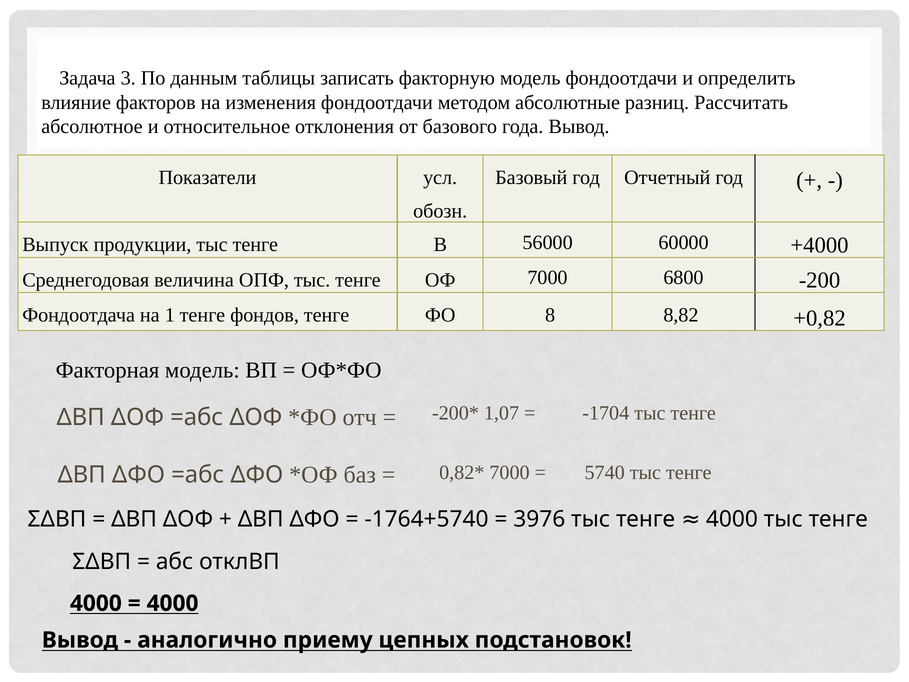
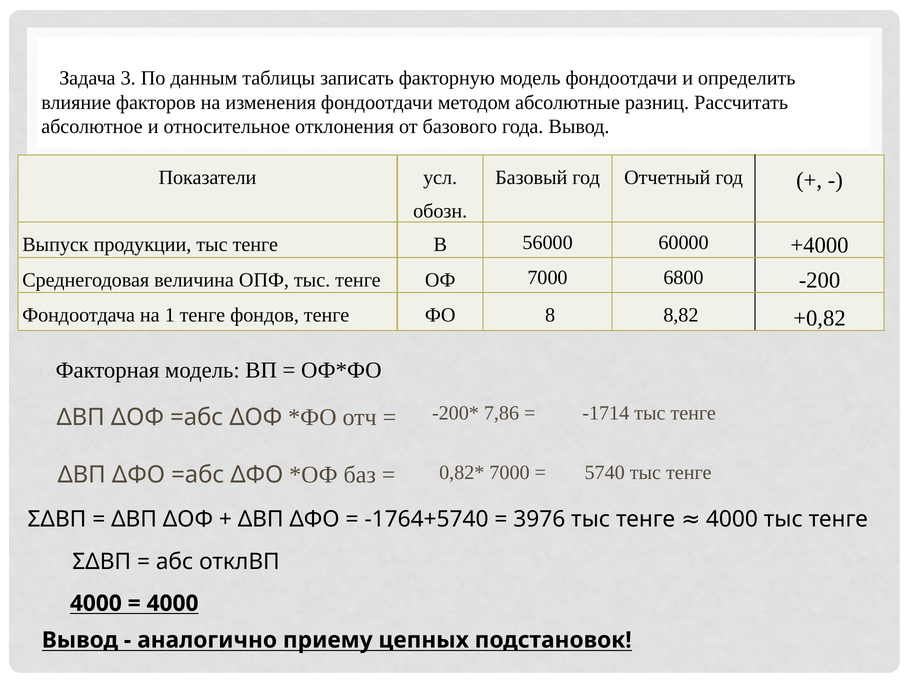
1,07: 1,07 -> 7,86 (502, 413)
-1704: -1704 -> -1714 (606, 413)
